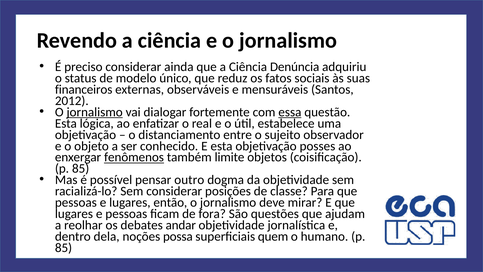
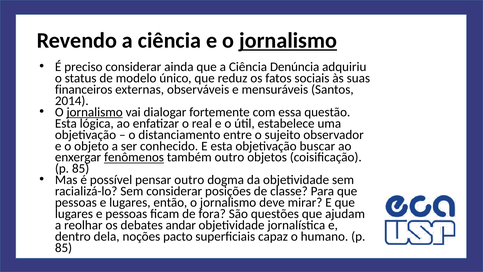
jornalismo underline: none -> present (288, 41)
2012: 2012 -> 2014 (72, 101)
essa underline: present -> none (290, 112)
posses: posses -> buscar (317, 146)
também limite: limite -> outro (229, 157)
possa: possa -> pacto (178, 236)
quem: quem -> capaz (273, 236)
